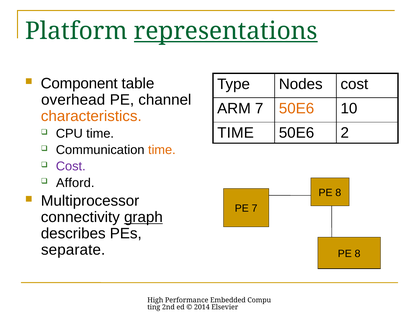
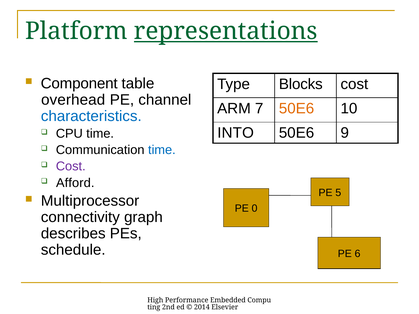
Nodes: Nodes -> Blocks (301, 84)
characteristics colour: orange -> blue (91, 116)
TIME: TIME -> INTO (236, 133)
2: 2 -> 9 (345, 133)
time colour: orange -> blue (162, 150)
8: 8 -> 5 (338, 193)
PE 7: 7 -> 0 (255, 208)
graph underline: present -> none (143, 217)
separate: separate -> schedule (73, 250)
8: 8 -> 6 (358, 254)
